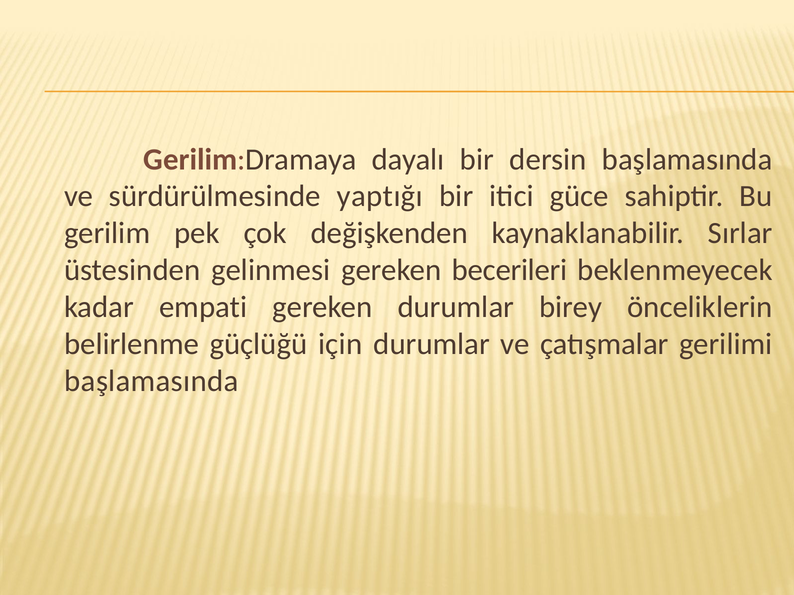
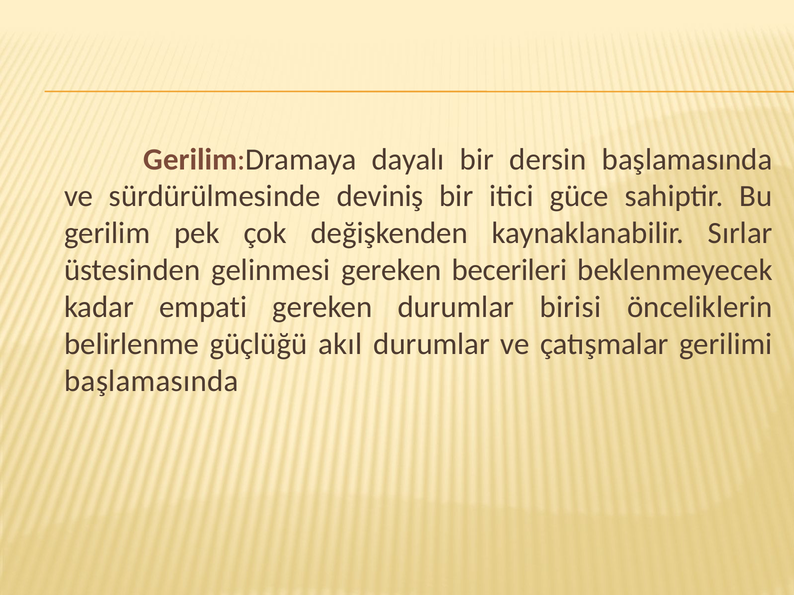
yaptığı: yaptığı -> deviniş (380, 196)
birey: birey -> birisi (570, 307)
için: için -> akıl (340, 344)
